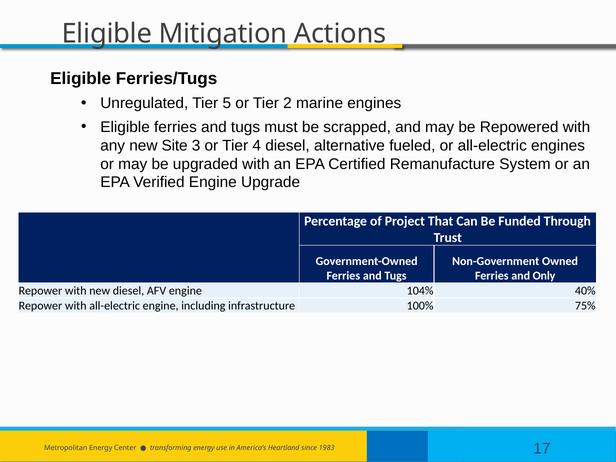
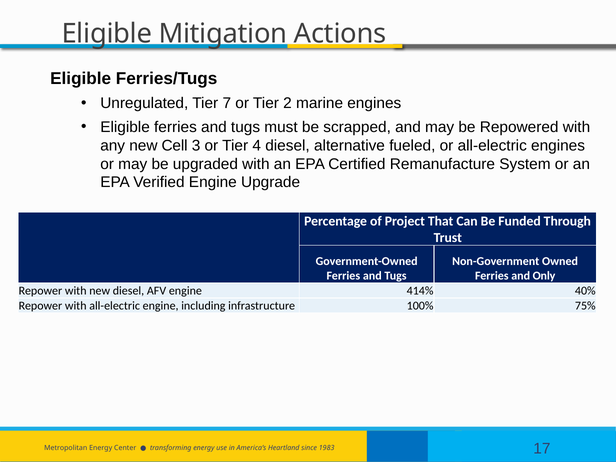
5: 5 -> 7 (227, 103)
Site: Site -> Cell (175, 145)
104%: 104% -> 414% (420, 291)
